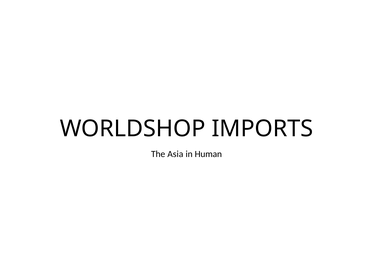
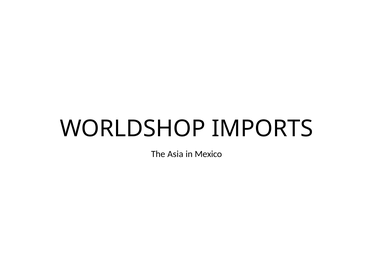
Human: Human -> Mexico (208, 154)
